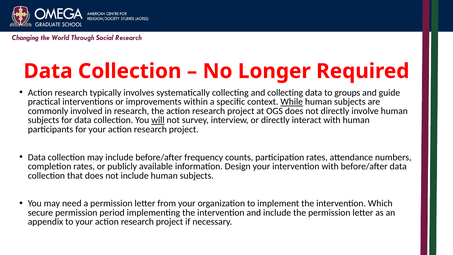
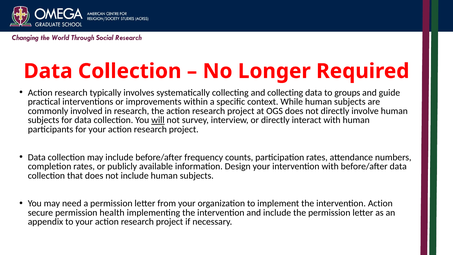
While underline: present -> none (292, 102)
intervention Which: Which -> Action (380, 203)
period: period -> health (112, 213)
